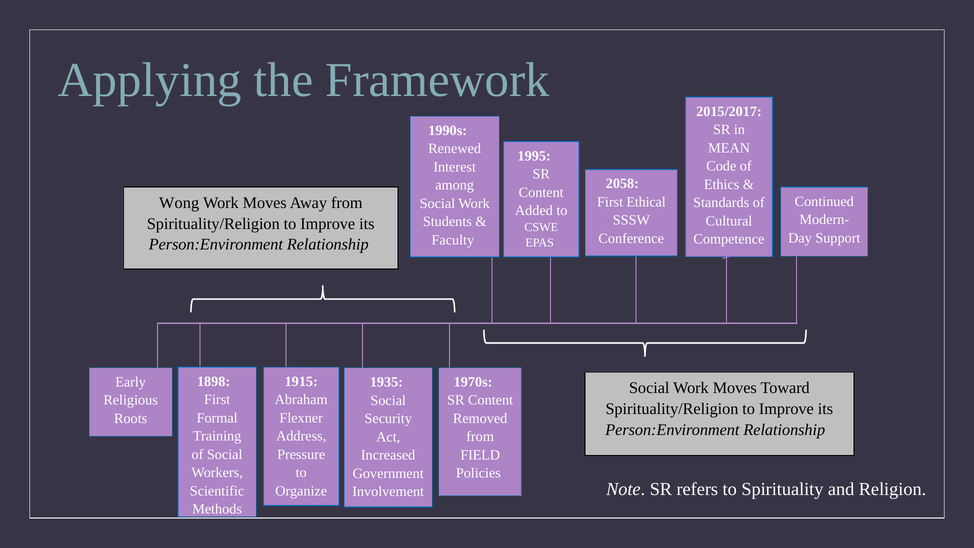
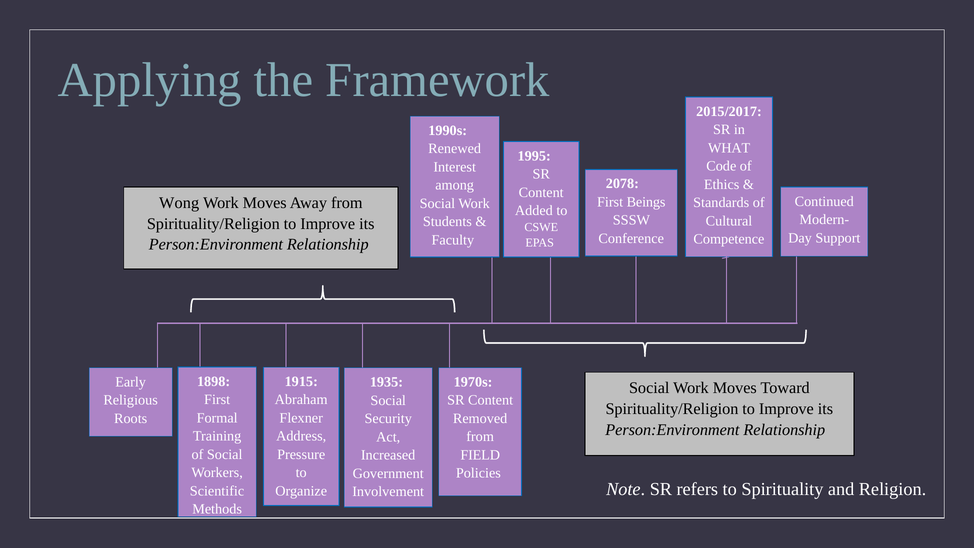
MEAN: MEAN -> WHAT (729, 148)
2058: 2058 -> 2078 (622, 184)
Ethical: Ethical -> Beings (646, 202)
